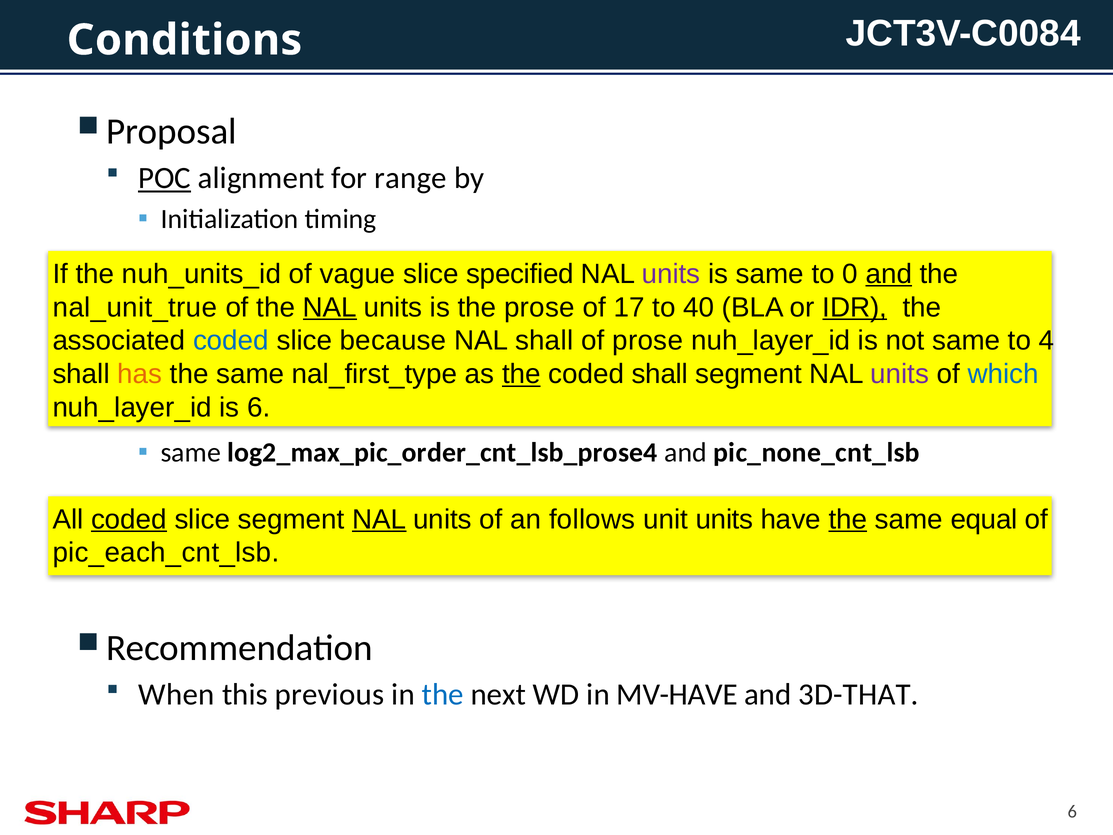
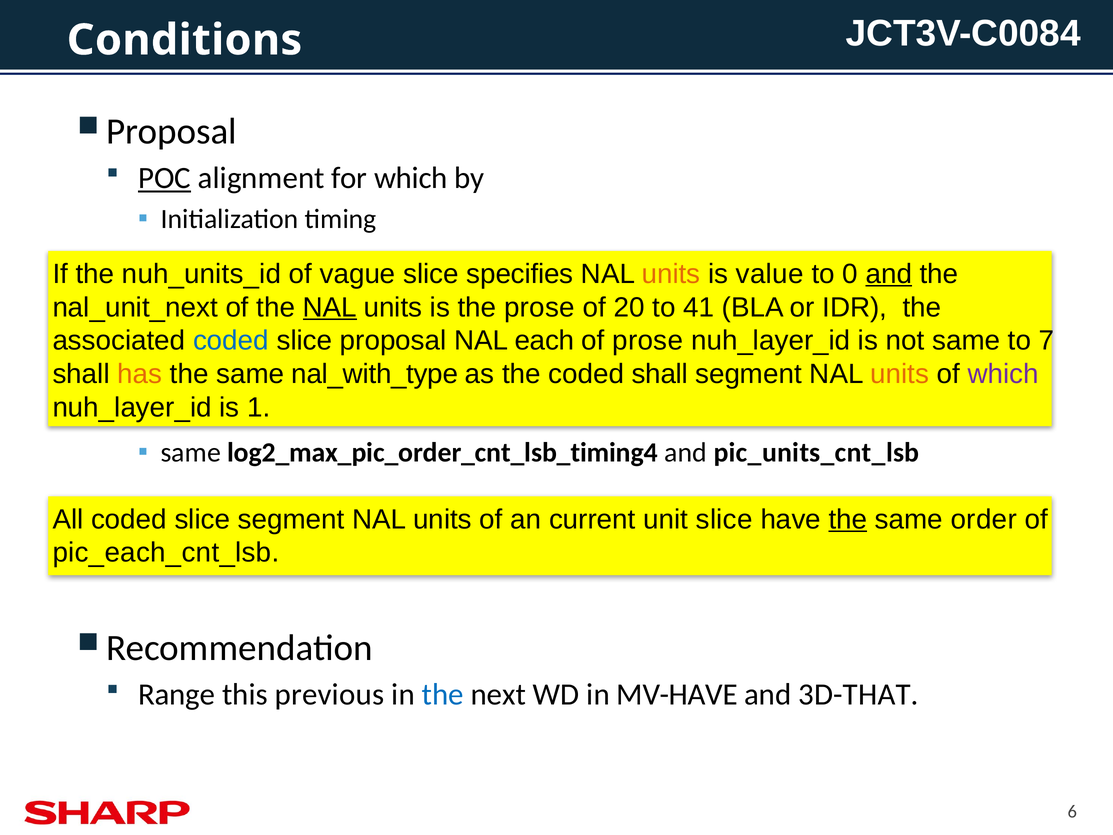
for range: range -> which (411, 178)
specified: specified -> specifies (520, 274)
units colour: purple -> orange (671, 274)
is same: same -> value (770, 274)
nal_unit_true: nal_unit_true -> nal_unit_next (135, 307)
17: 17 -> 20 (629, 307)
40: 40 -> 41 (699, 307)
IDR underline: present -> none (855, 307)
because: because -> proposal (393, 341)
NAL shall: shall -> each (544, 341)
4: 4 -> 7 (1047, 341)
nal_first_type: nal_first_type -> nal_with_type (375, 374)
the underline: present -> none (521, 374)
units colour: purple -> orange (900, 374)
which colour: blue -> purple (1003, 374)
is 6: 6 -> 1 (259, 407)
log2_max_pic_order_cnt_lsb_prose4: log2_max_pic_order_cnt_lsb_prose4 -> log2_max_pic_order_cnt_lsb_timing4 (442, 453)
pic_none_cnt_lsb: pic_none_cnt_lsb -> pic_units_cnt_lsb (817, 453)
coded underline: present -> none (129, 519)
NAL underline: present -> none (379, 519)
follows: follows -> current (592, 519)
unit units: units -> slice (724, 519)
equal: equal -> order (984, 519)
When: When -> Range (177, 695)
